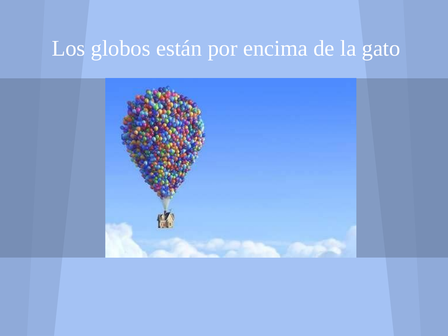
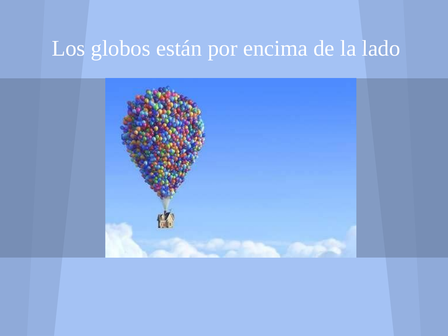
gato: gato -> lado (381, 49)
